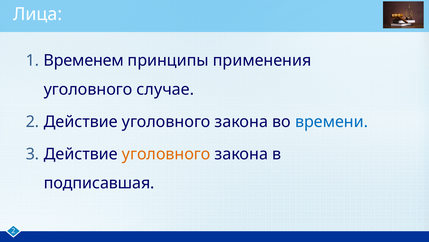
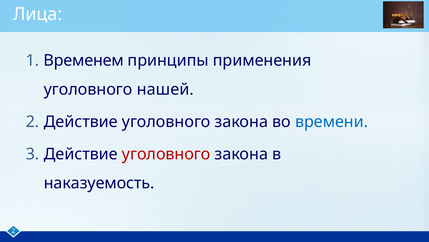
случае: случае -> нашей (165, 89)
уголовного colour: orange -> red (166, 154)
подписавшая: подписавшая -> наказуемость (99, 183)
